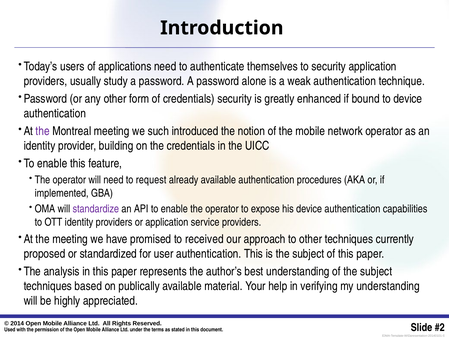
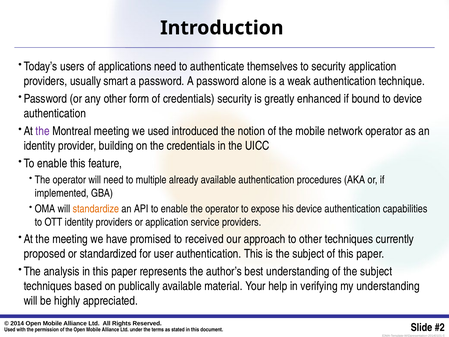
study: study -> smart (116, 81)
we such: such -> used (158, 131)
request: request -> multiple (151, 180)
standardize colour: purple -> orange (96, 209)
